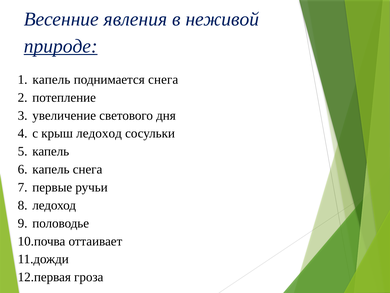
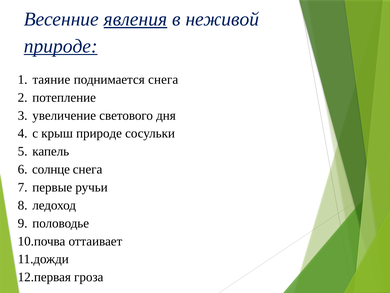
явления underline: none -> present (135, 19)
капель: капель -> таяние (51, 79)
крыш ледоход: ледоход -> природе (99, 133)
капель: капель -> солнце (51, 169)
